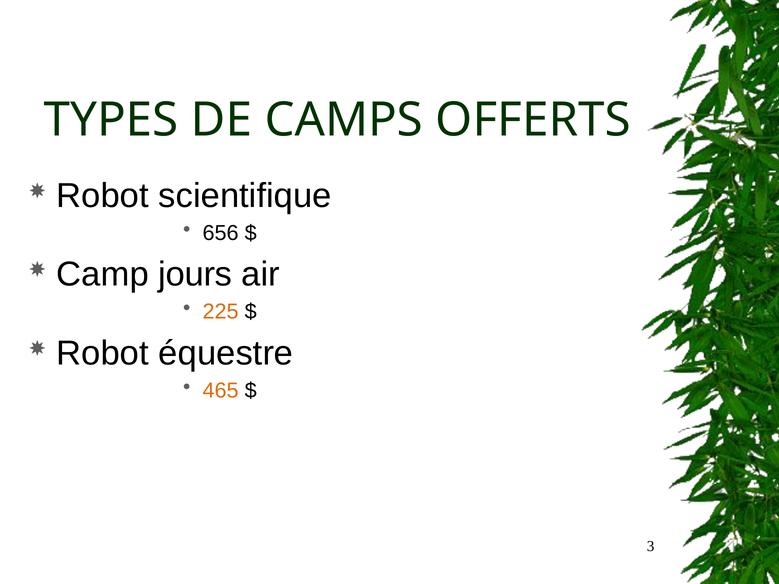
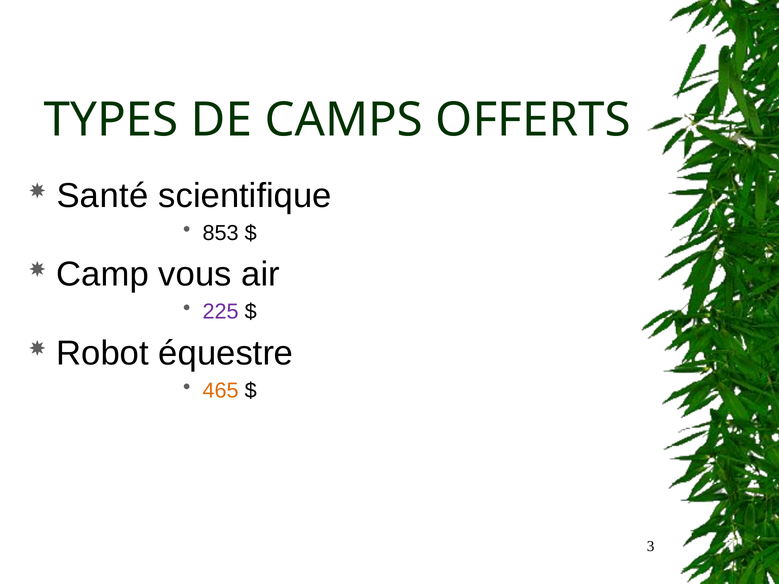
Robot: Robot -> Santé (102, 196)
656: 656 -> 853 (221, 233)
jours: jours -> vous (195, 275)
225 colour: orange -> purple (221, 312)
